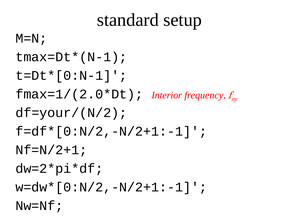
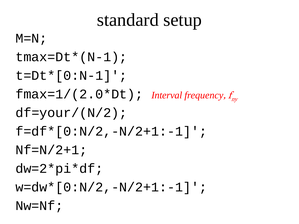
Interior: Interior -> Interval (167, 95)
